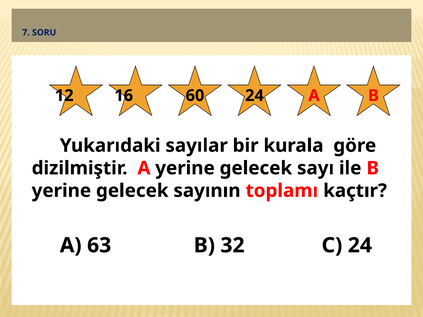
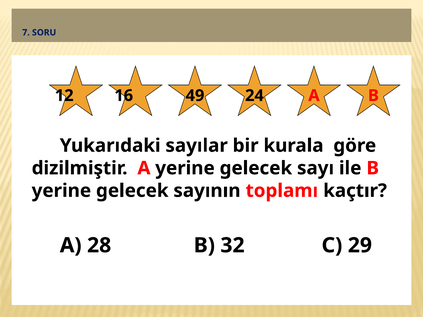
60: 60 -> 49 (195, 96)
63: 63 -> 28 (99, 246)
C 24: 24 -> 29 (360, 246)
